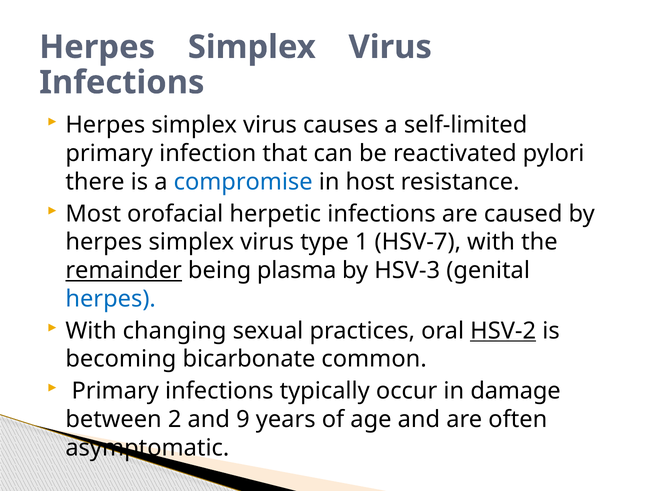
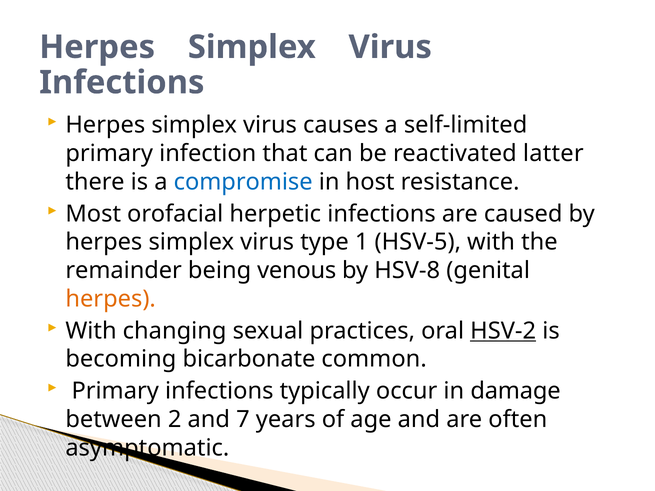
pylori: pylori -> latter (553, 154)
HSV-7: HSV-7 -> HSV-5 (418, 242)
remainder underline: present -> none (124, 271)
plasma: plasma -> venous (297, 271)
HSV-3: HSV-3 -> HSV-8 (407, 271)
herpes colour: blue -> orange (111, 299)
9: 9 -> 7 (243, 420)
